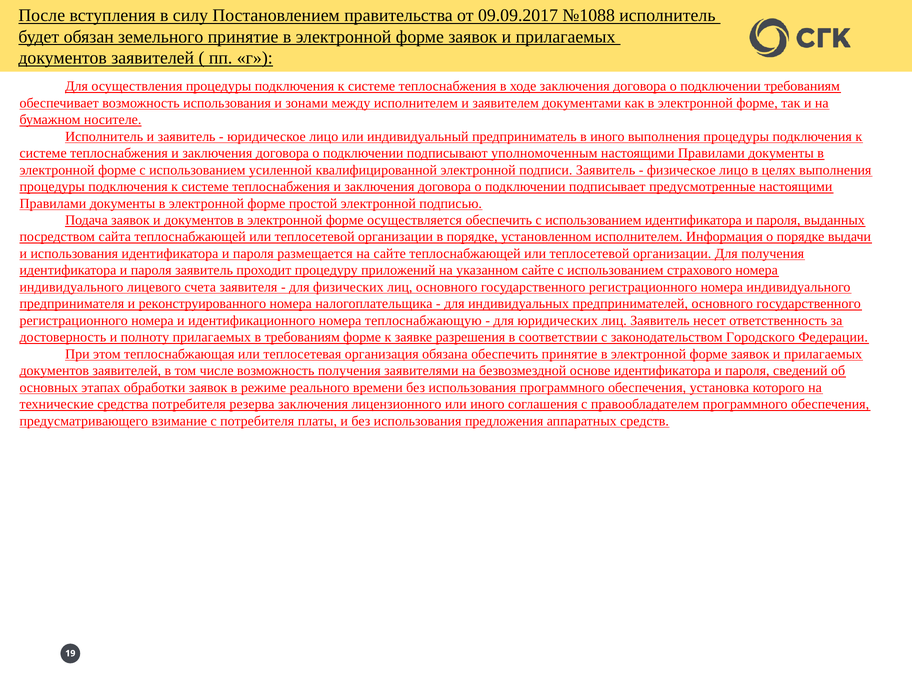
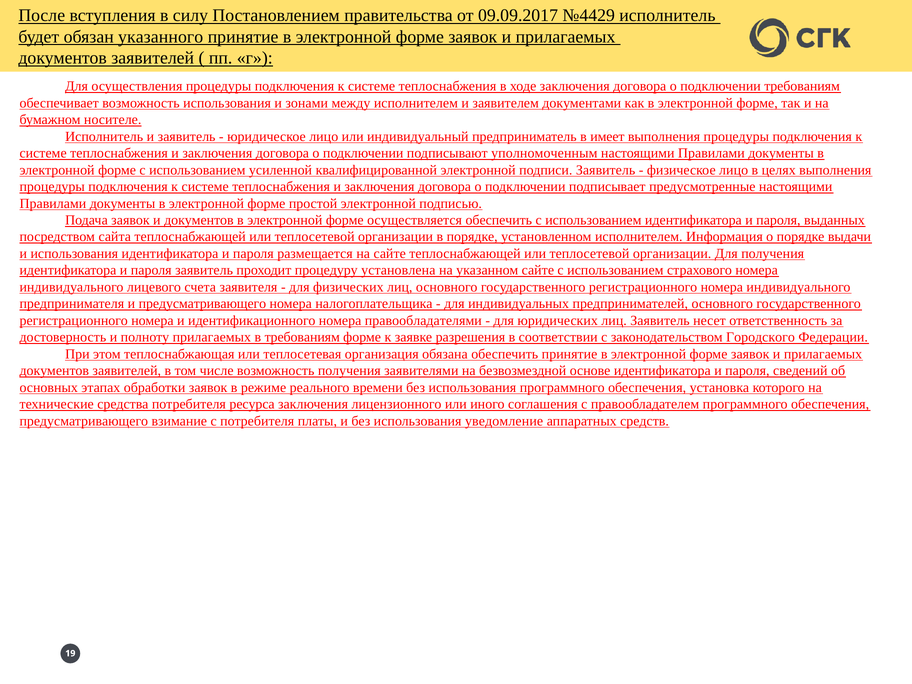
№1088: №1088 -> №4429 (589, 16)
земельного: земельного -> указанного (161, 37)
в иного: иного -> имеет (607, 136)
приложений: приложений -> установлена (398, 270)
и реконструированного: реконструированного -> предусматривающего (202, 304)
теплоснабжающую: теплоснабжающую -> правообладателями (423, 321)
резерва: резерва -> ресурса (252, 404)
предложения: предложения -> уведомление (504, 421)
